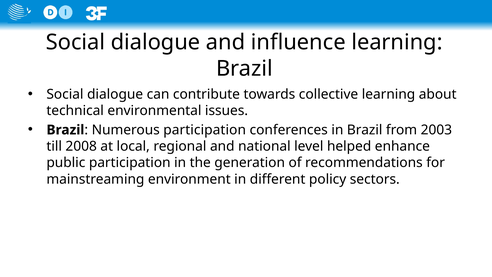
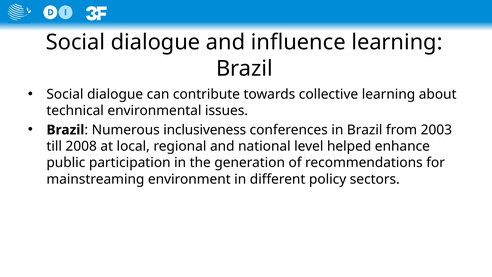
Numerous participation: participation -> inclusiveness (205, 130)
